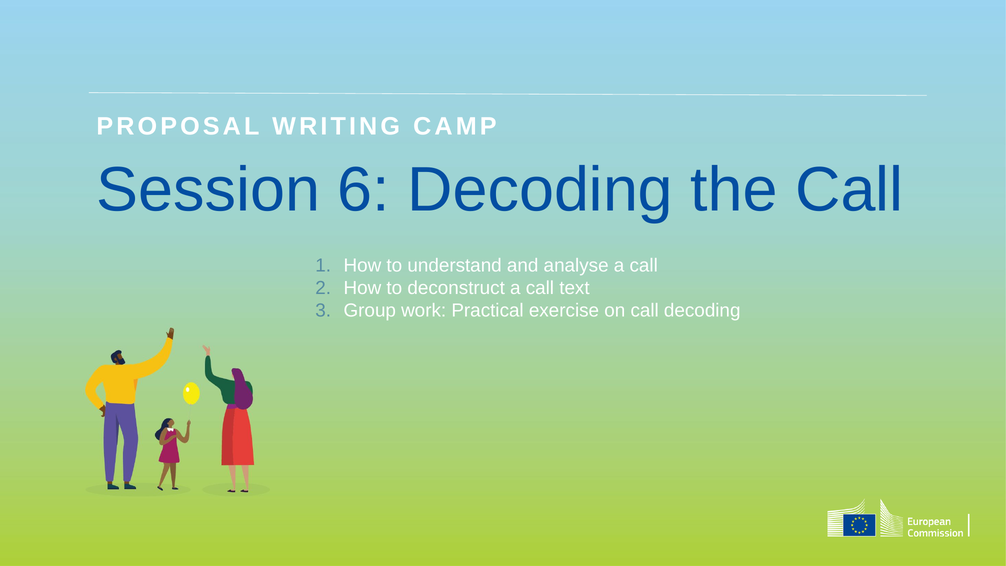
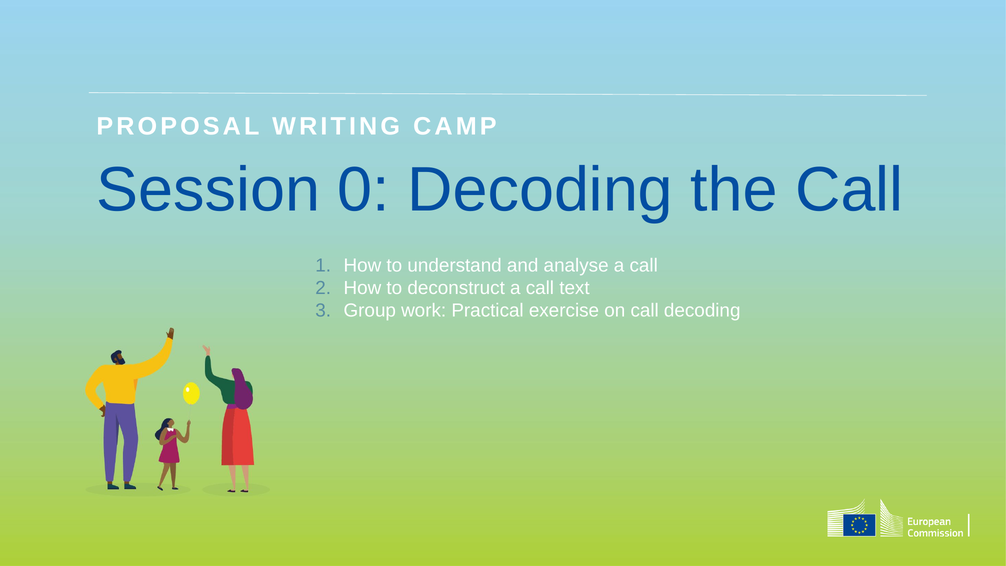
6: 6 -> 0 (364, 190)
